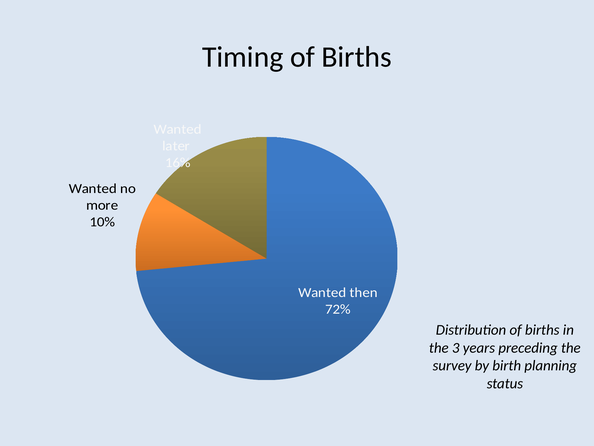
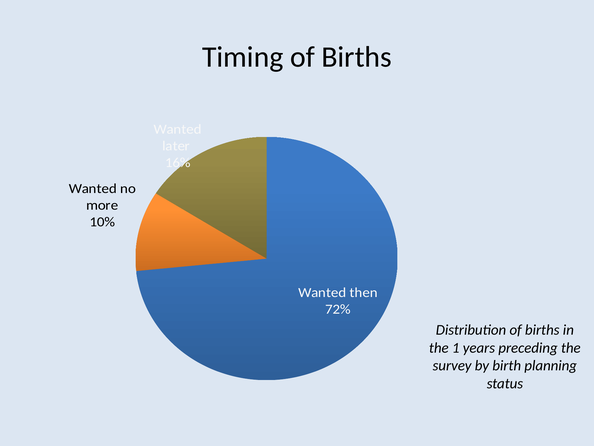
3: 3 -> 1 (456, 347)
